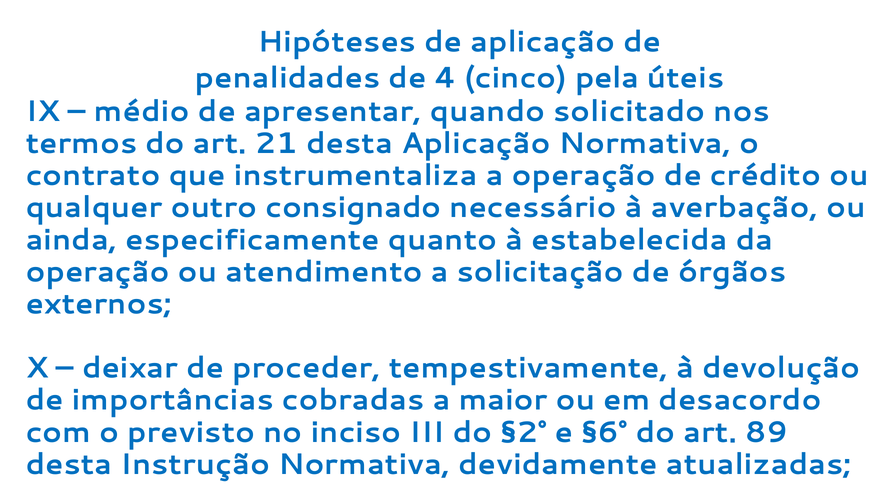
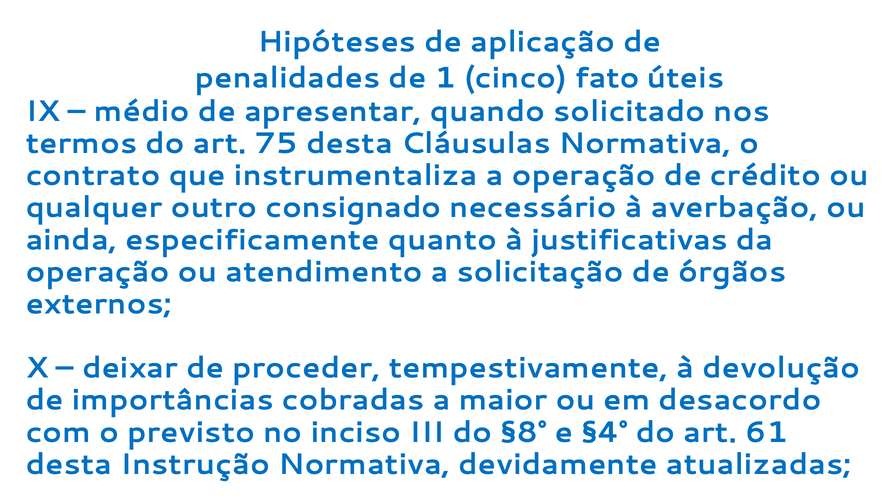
4: 4 -> 1 (445, 78)
pela: pela -> fato (607, 78)
21: 21 -> 75 (276, 144)
desta Aplicação: Aplicação -> Cláusulas (476, 144)
estabelecida: estabelecida -> justificativas (630, 240)
§2°: §2° -> §8° (524, 432)
§6°: §6° -> §4° (605, 432)
89: 89 -> 61 (767, 432)
